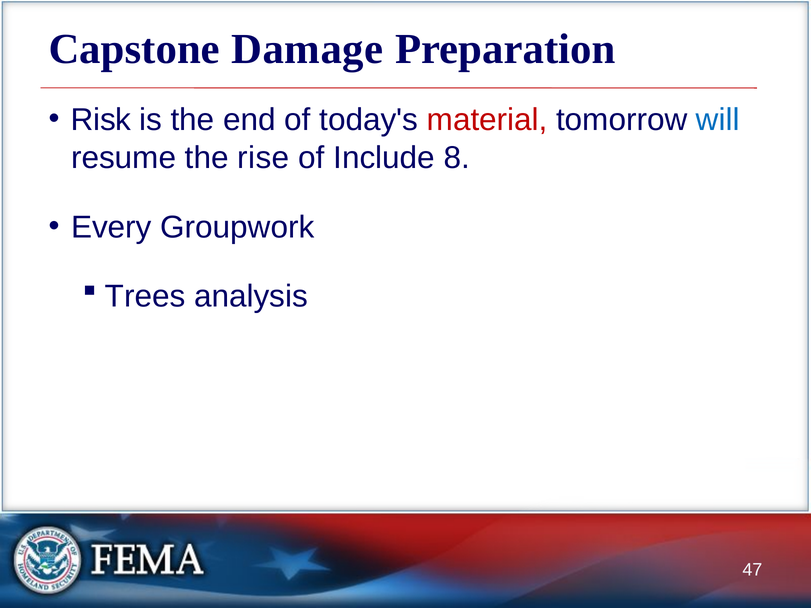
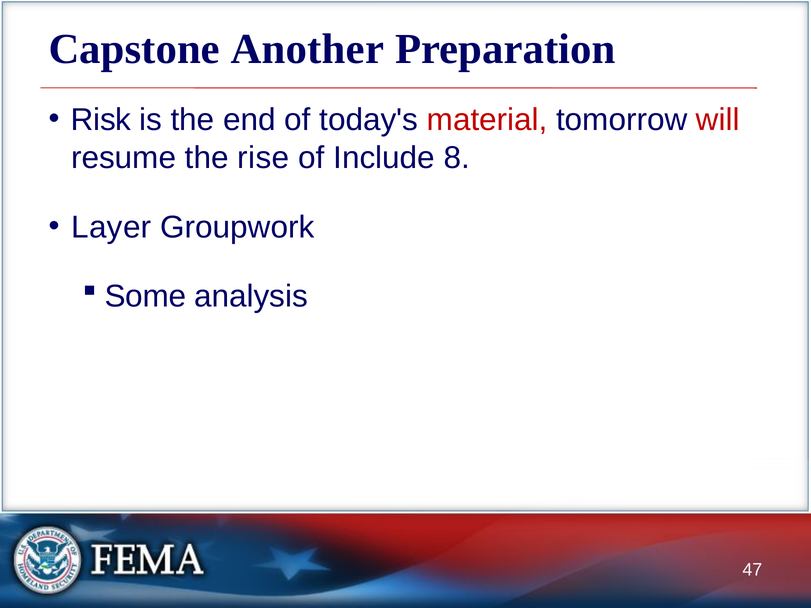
Damage: Damage -> Another (307, 49)
will colour: blue -> red (718, 120)
Every: Every -> Layer (111, 227)
Trees: Trees -> Some (145, 297)
